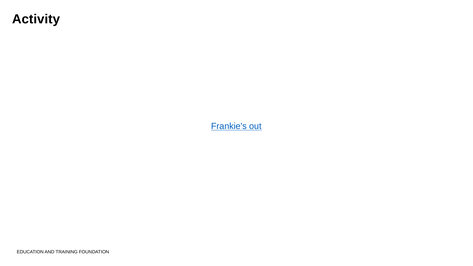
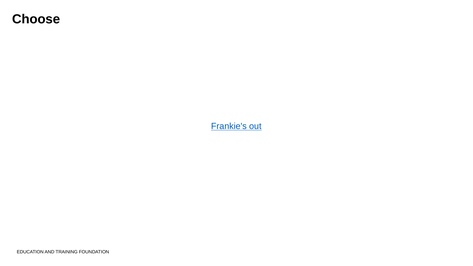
Activity: Activity -> Choose (36, 19)
